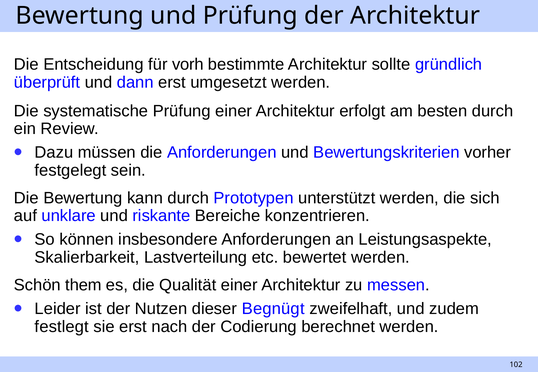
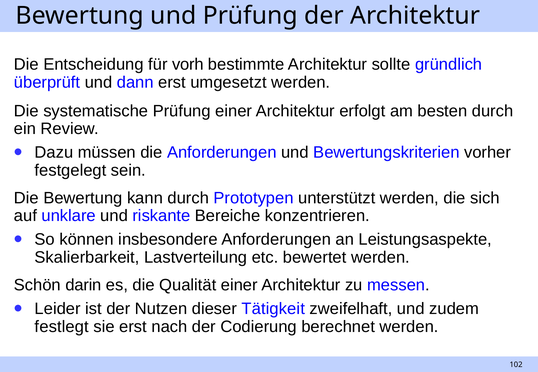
them: them -> darin (83, 285)
Begnügt: Begnügt -> Tätigkeit (273, 309)
